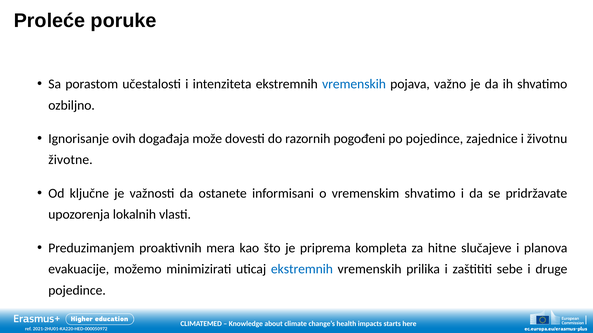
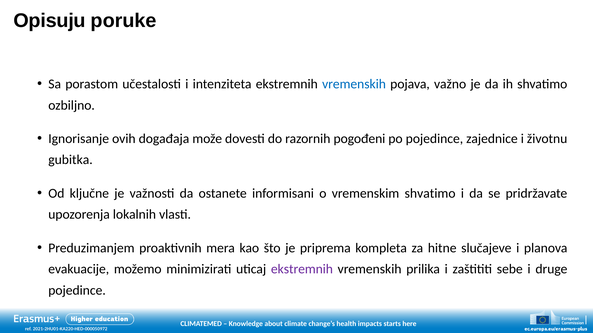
Proleće: Proleće -> Opisuju (50, 21)
životne: životne -> gubitka (71, 160)
ekstremnih colour: blue -> purple (302, 270)
